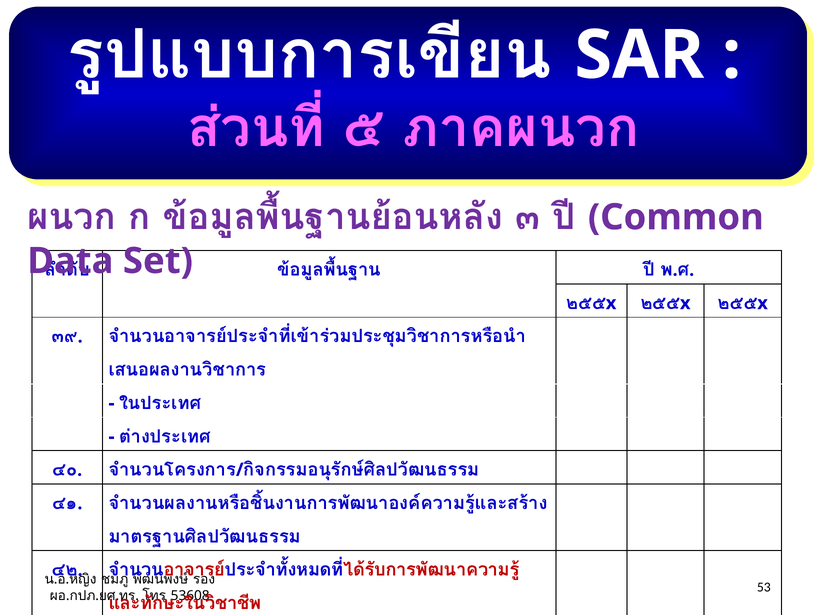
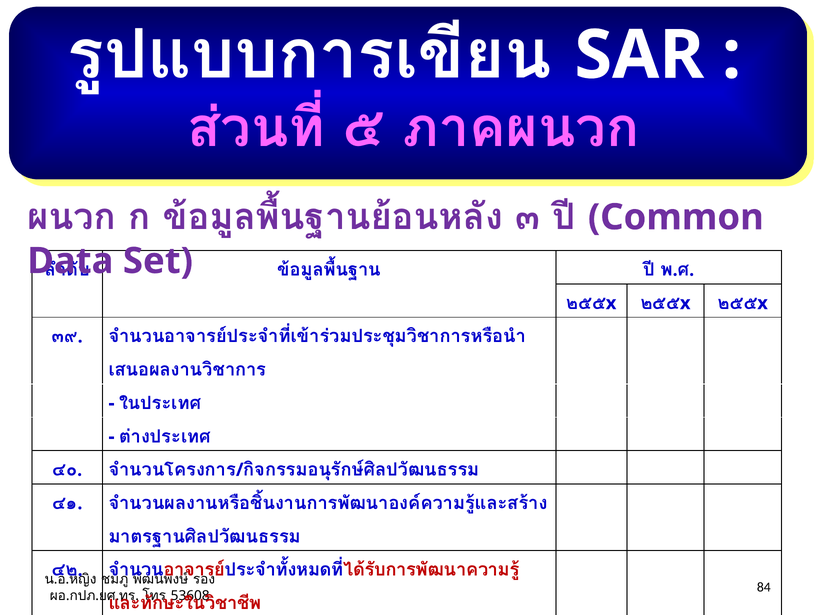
53: 53 -> 84 (764, 587)
